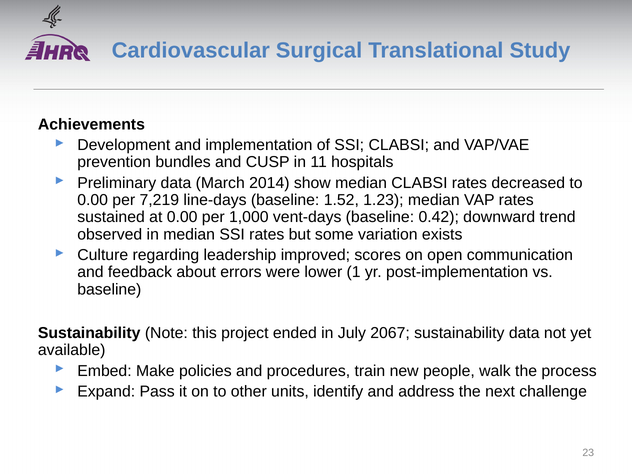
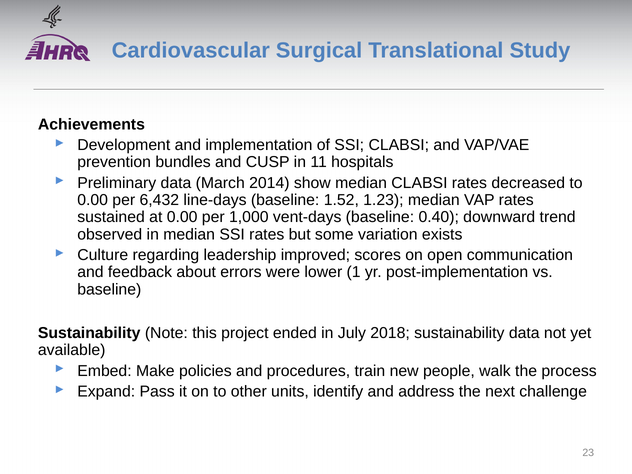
7,219: 7,219 -> 6,432 (159, 200)
0.42: 0.42 -> 0.40 (439, 217)
2067: 2067 -> 2018 (390, 333)
